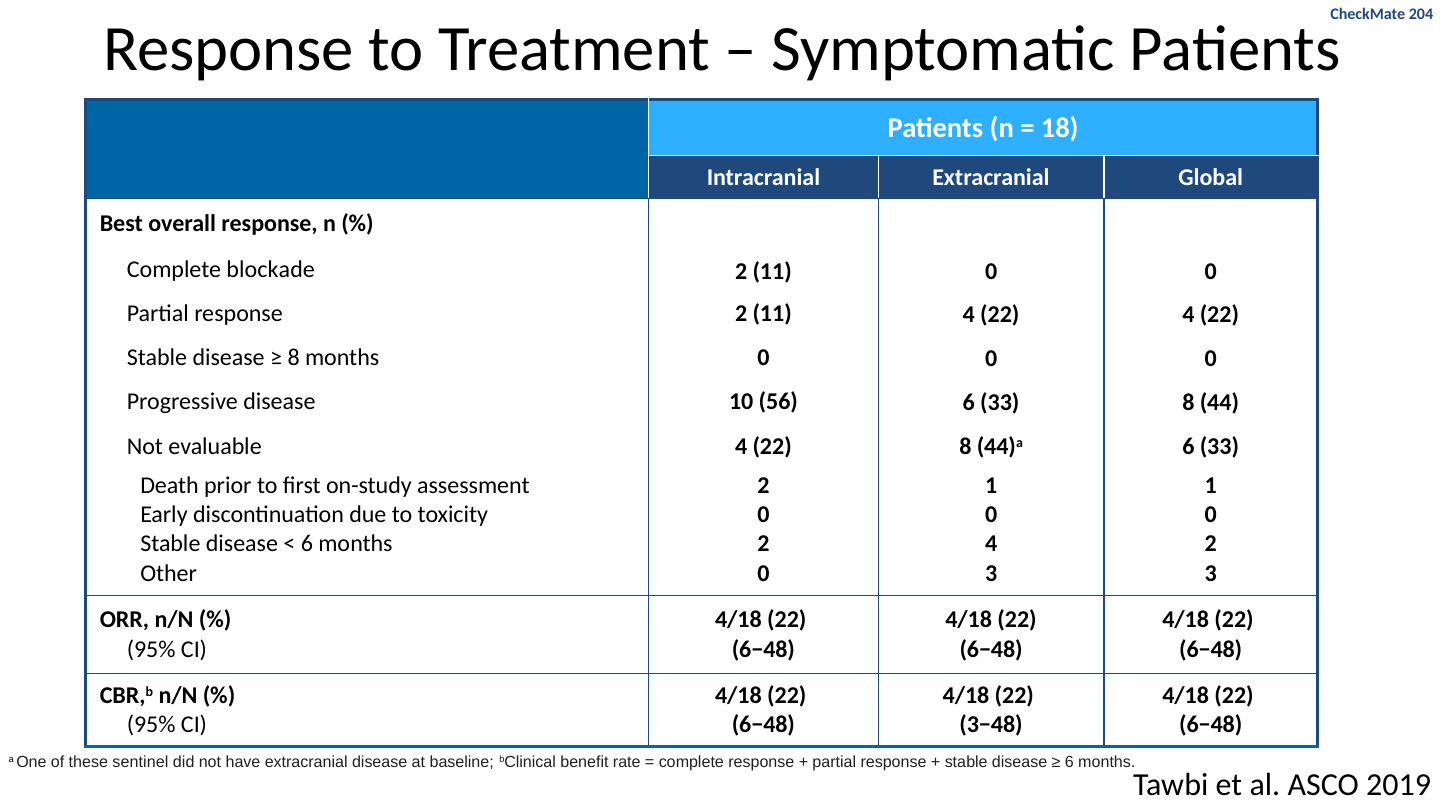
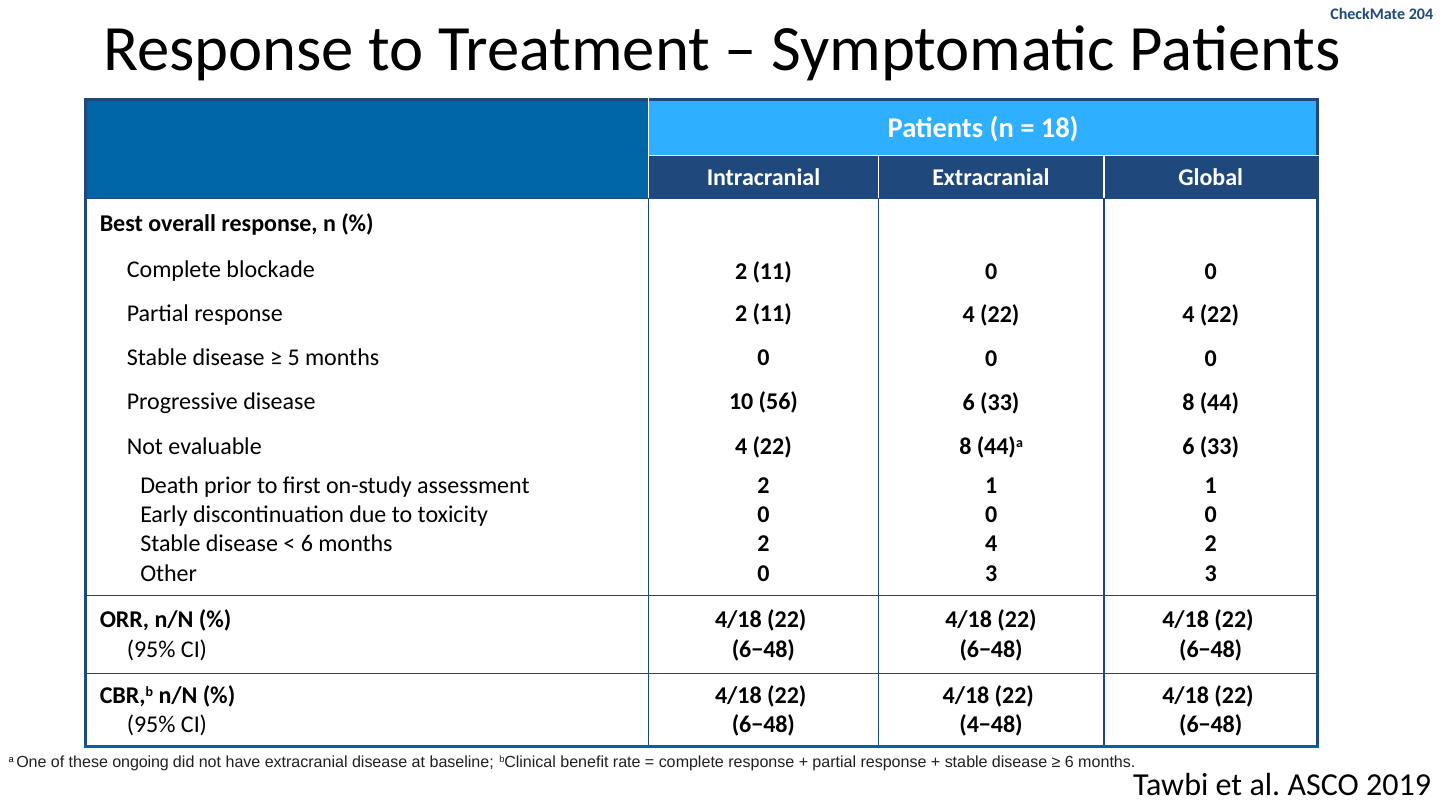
8: 8 -> 5 (294, 358)
3−48: 3−48 -> 4−48 (991, 725)
sentinel: sentinel -> ongoing (141, 762)
